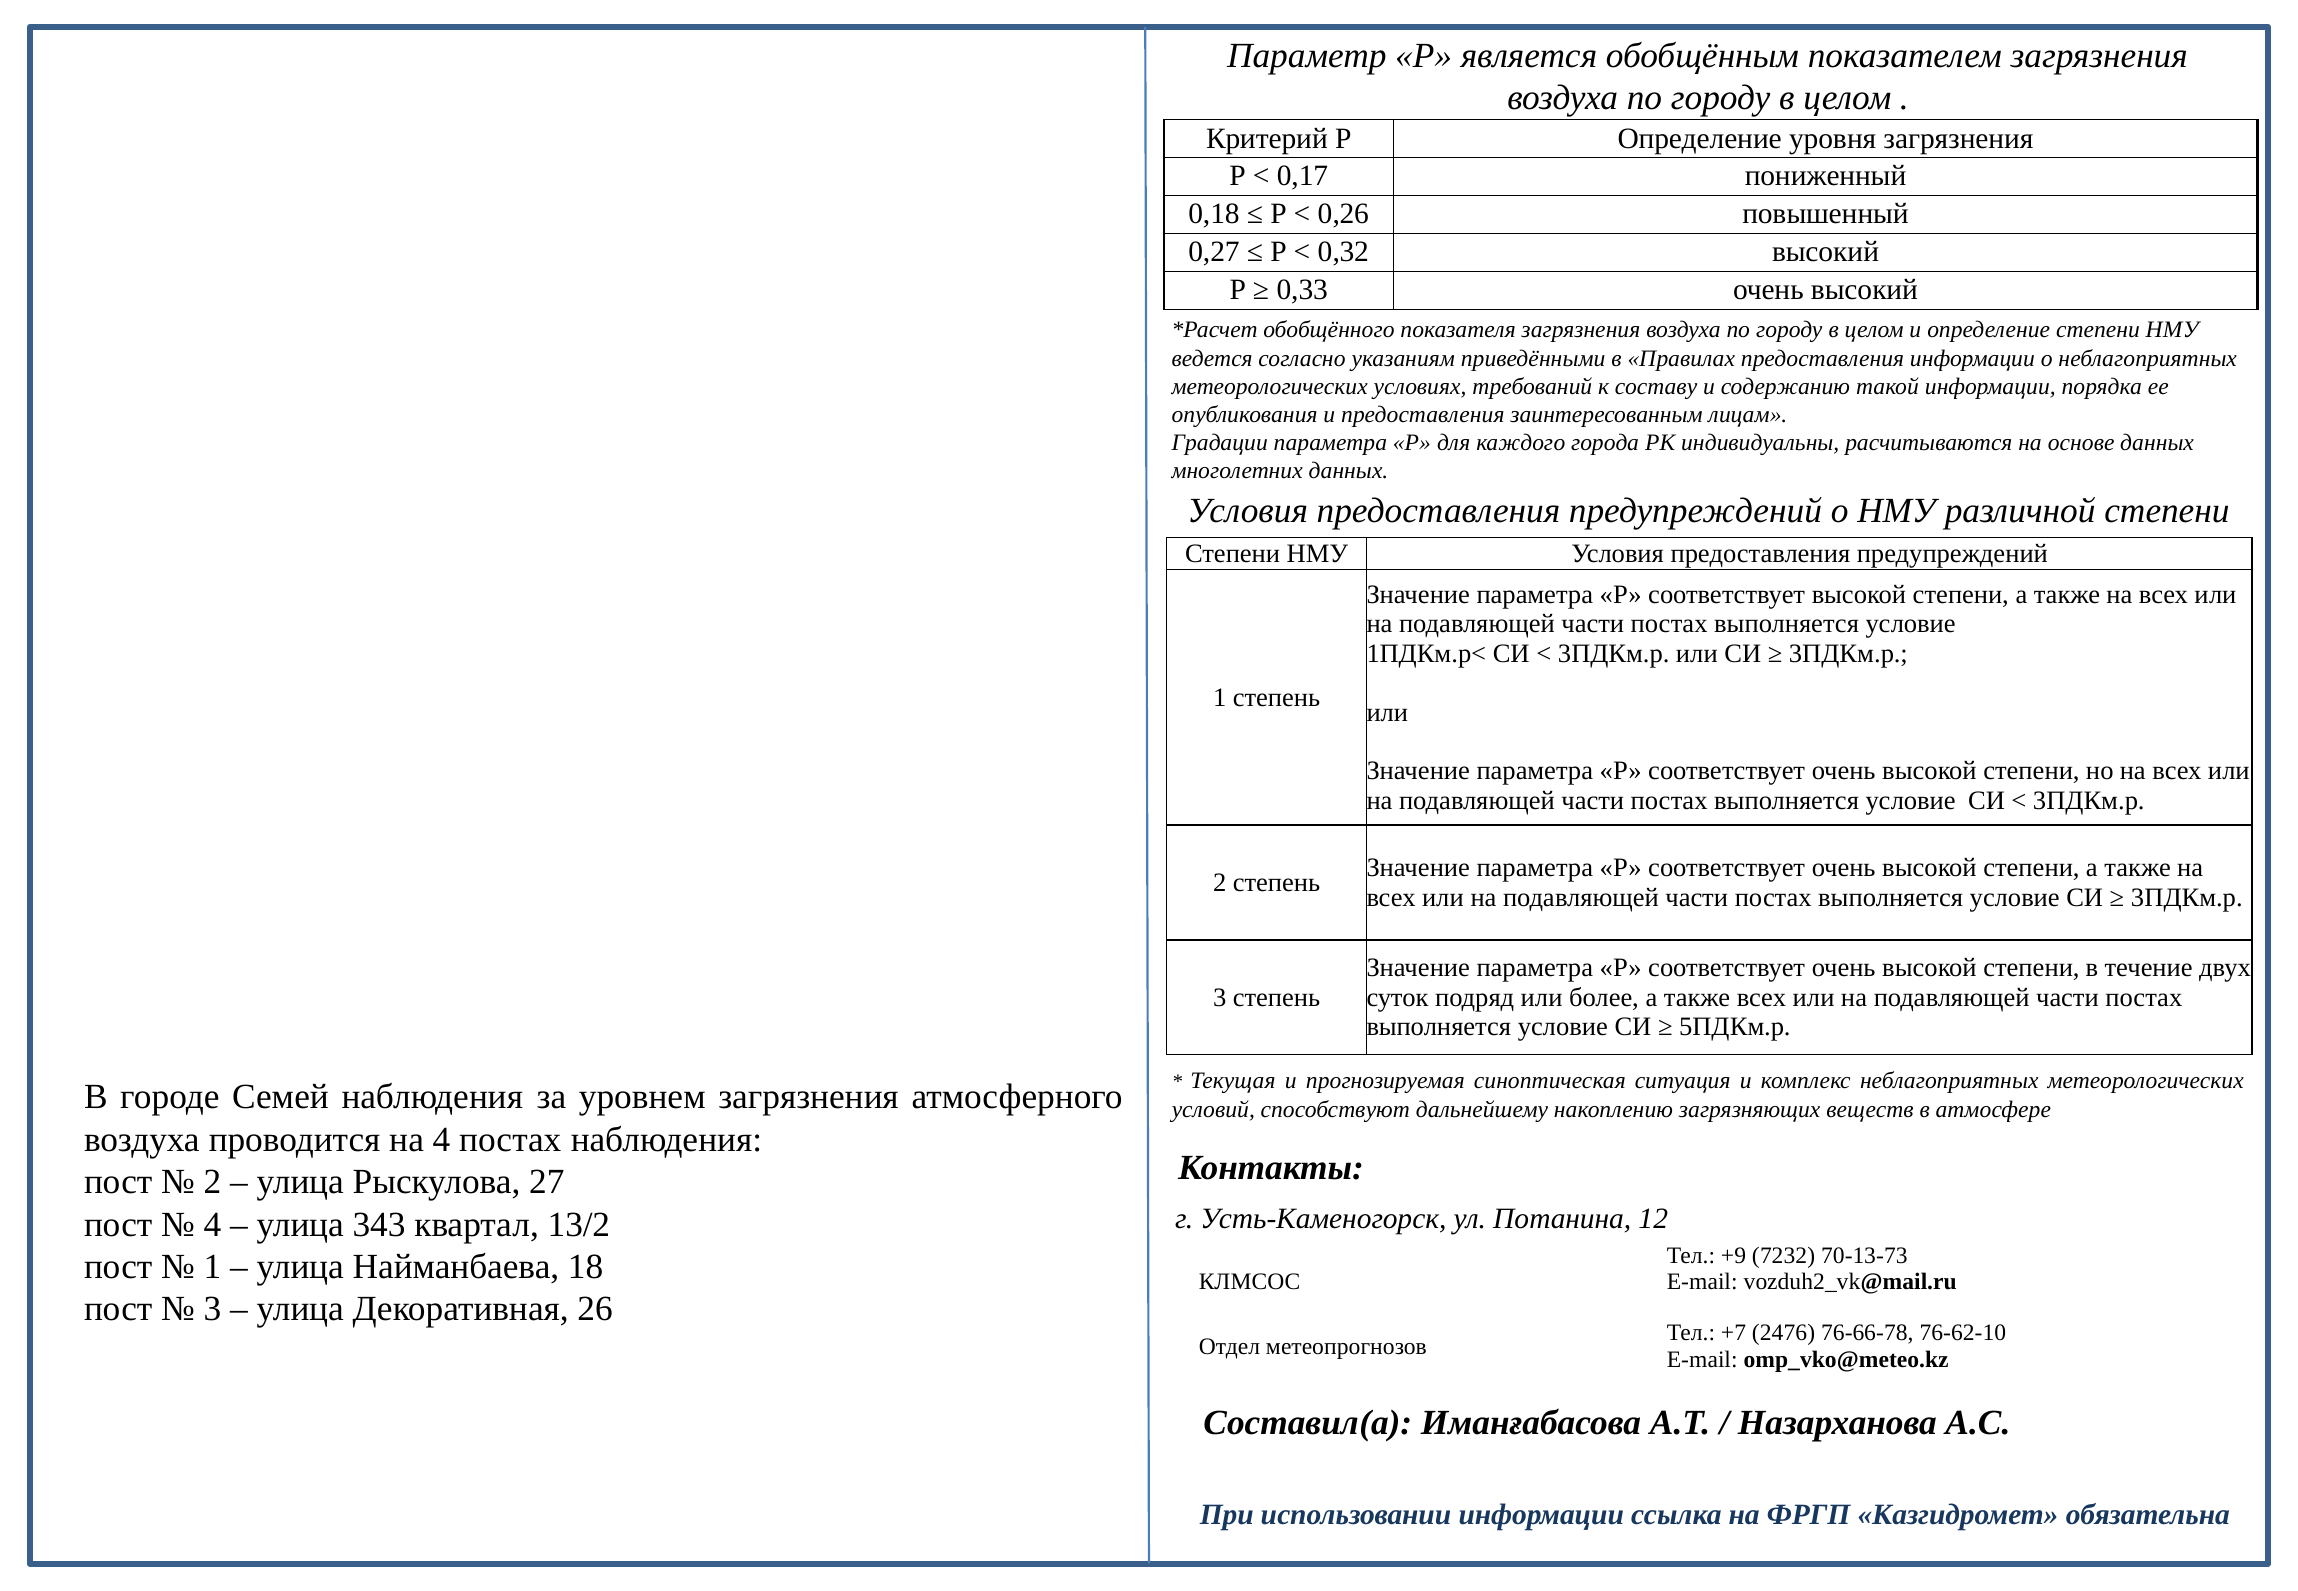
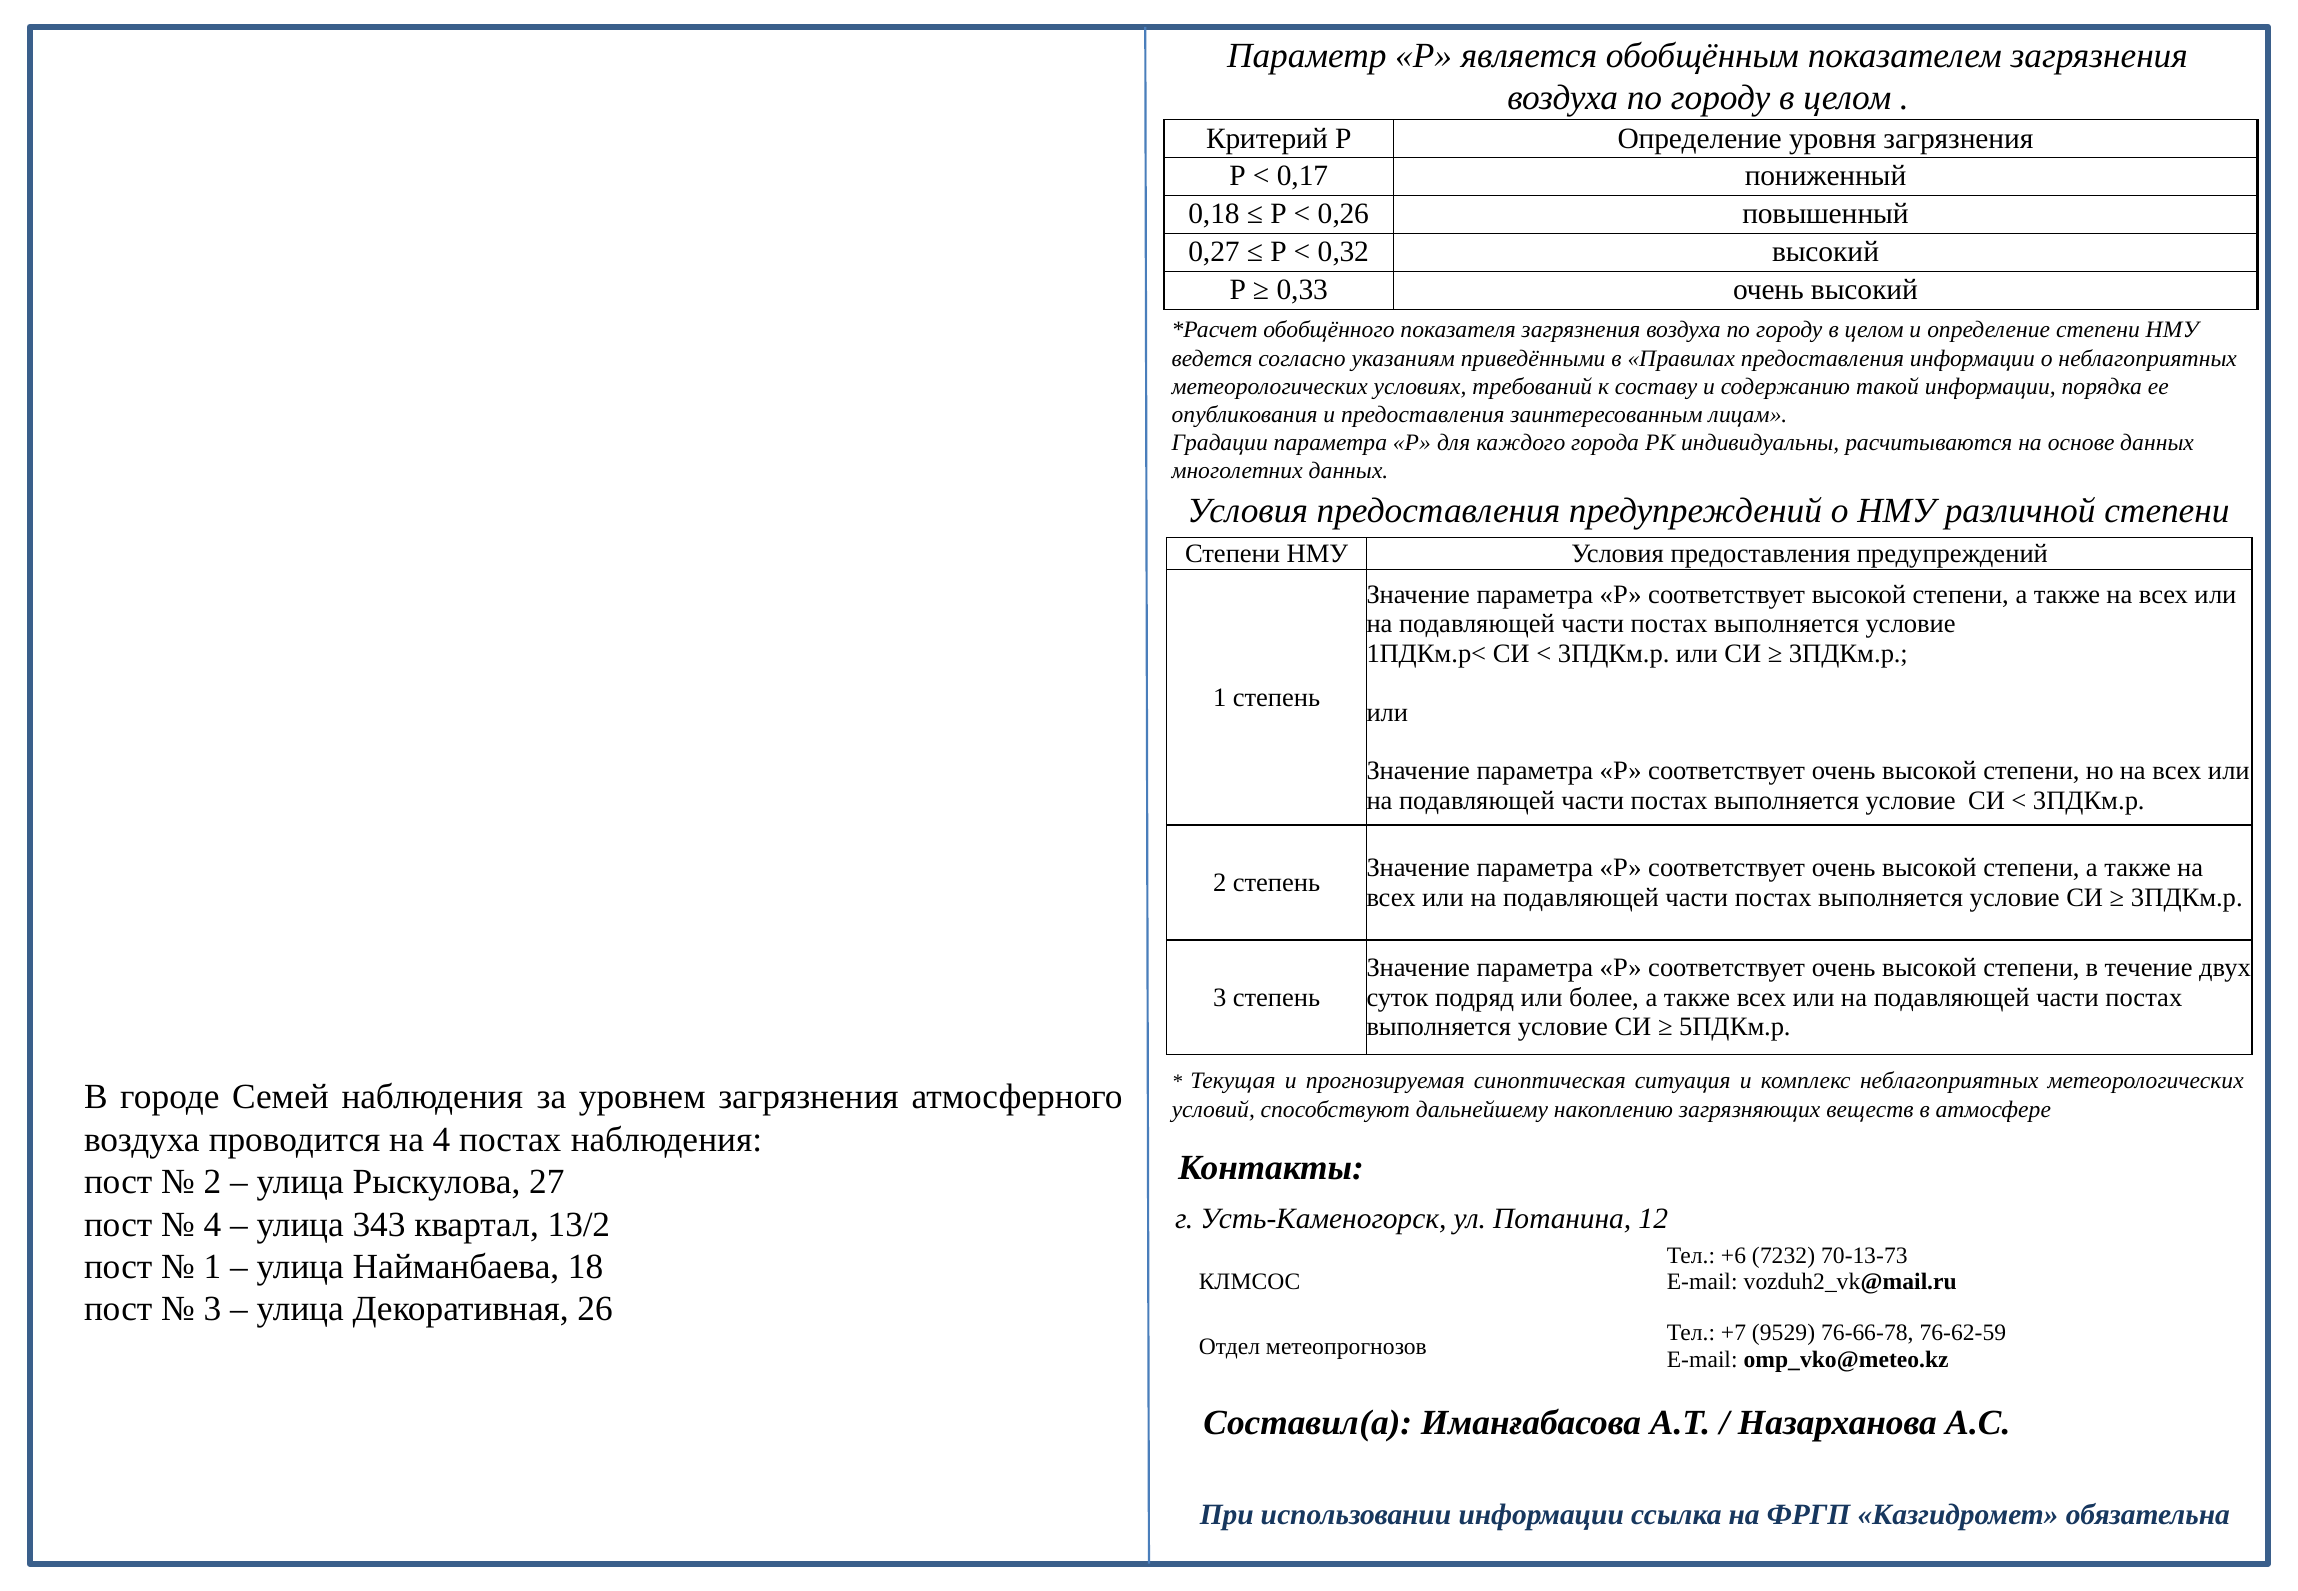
+9: +9 -> +6 (1734, 1255)
2476: 2476 -> 9529 (1784, 1333)
76-62-10: 76-62-10 -> 76-62-59 (1963, 1333)
